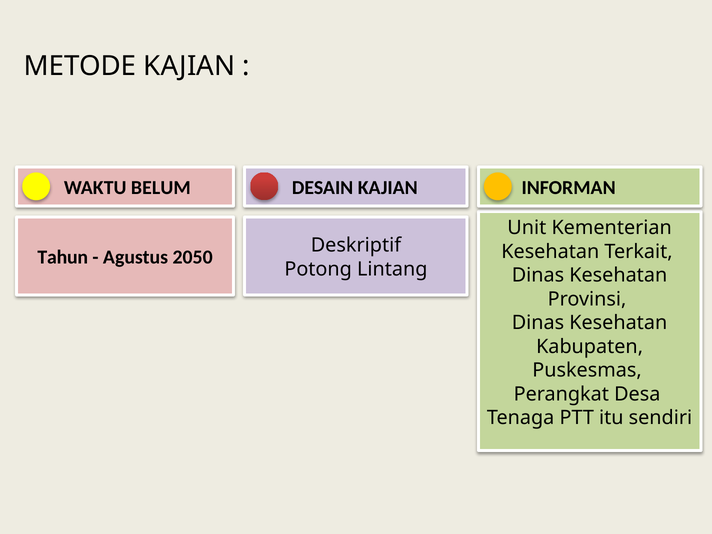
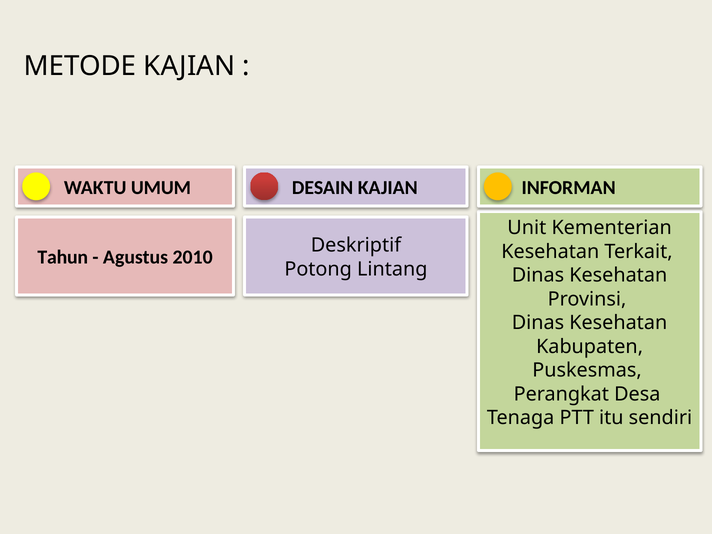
BELUM: BELUM -> UMUM (161, 188)
2050: 2050 -> 2010 (193, 257)
